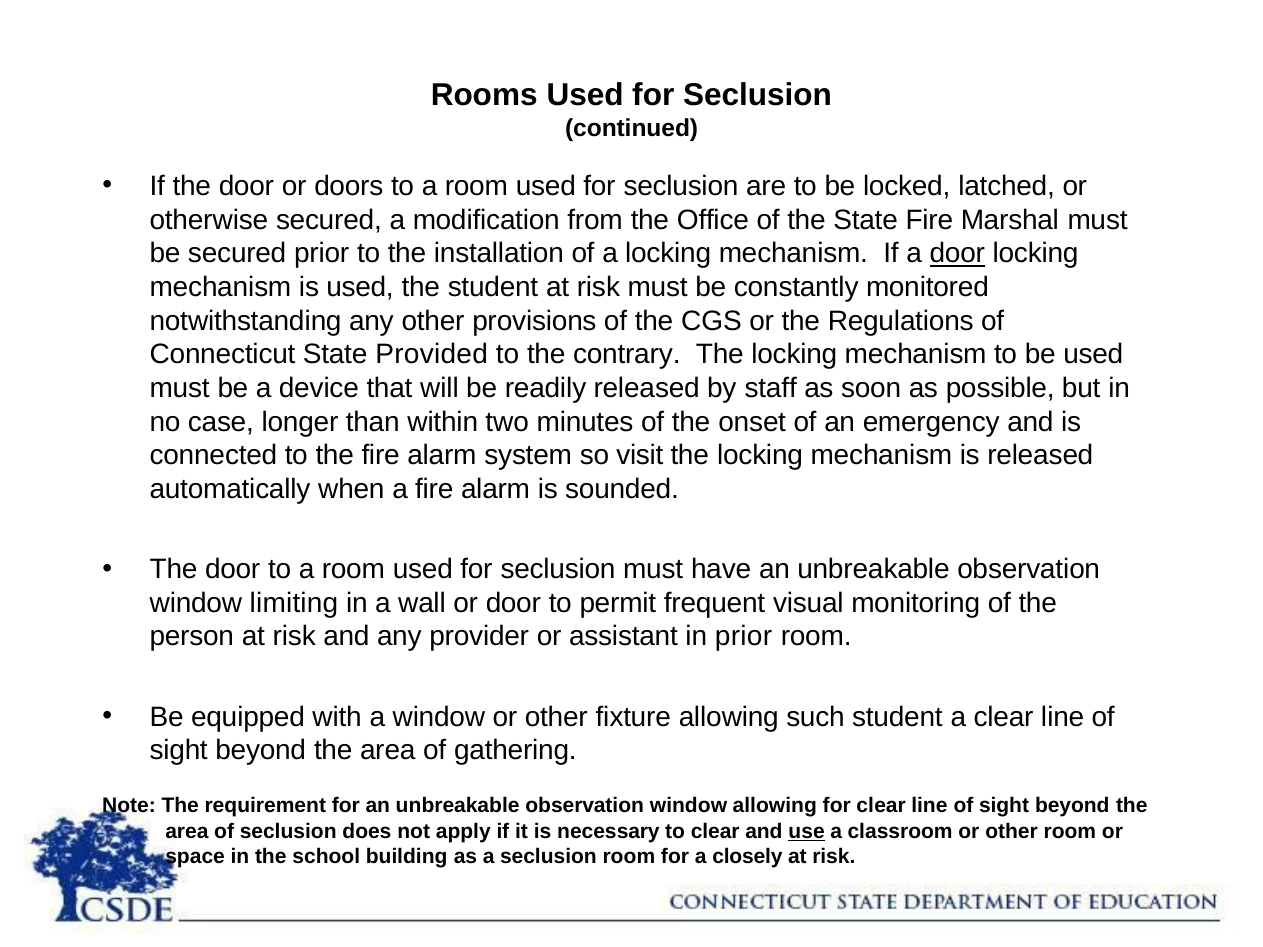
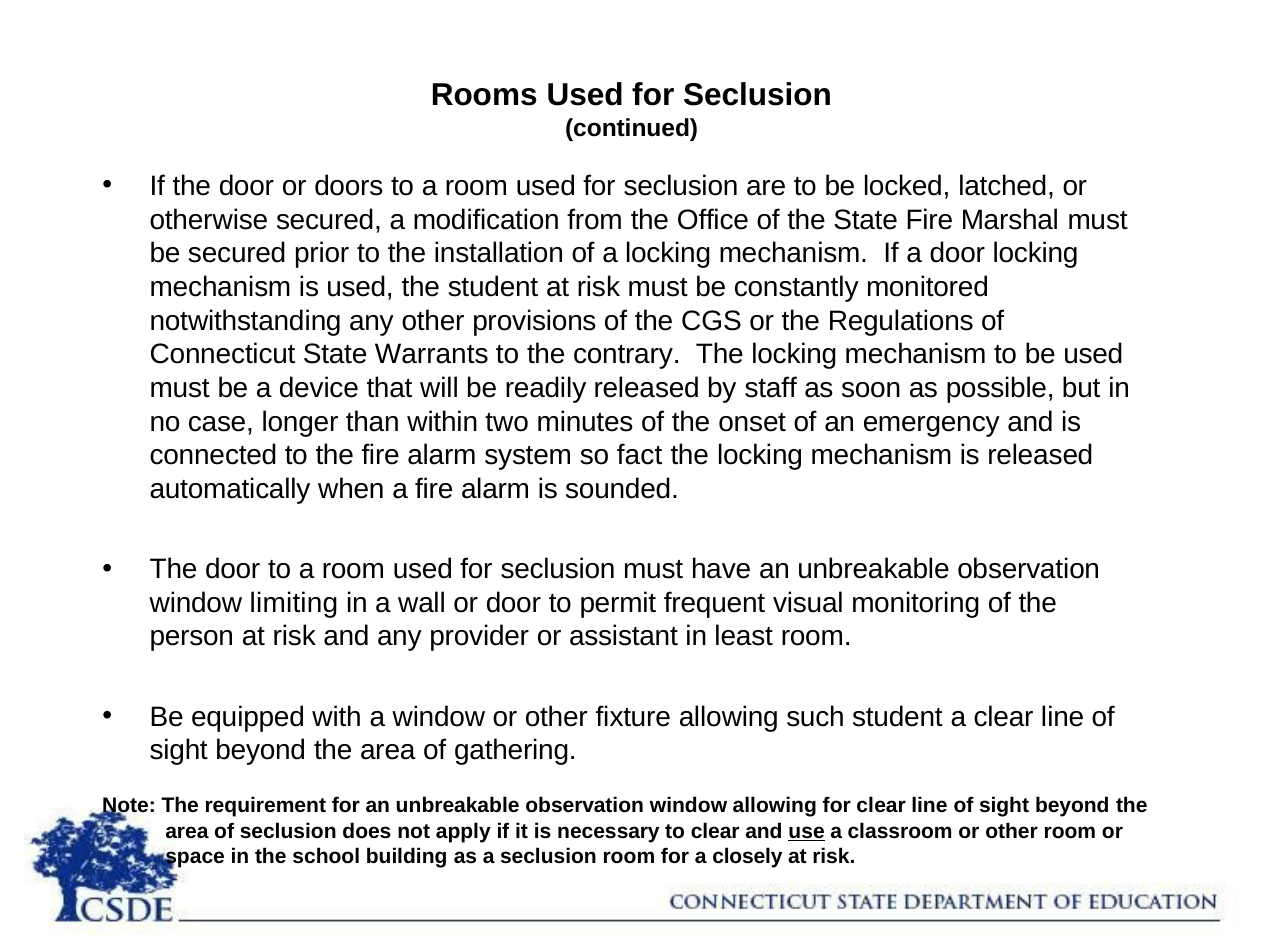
door underline: present -> none (957, 254)
Provided: Provided -> Warrants (432, 355)
visit: visit -> fact (640, 456)
in prior: prior -> least (744, 637)
